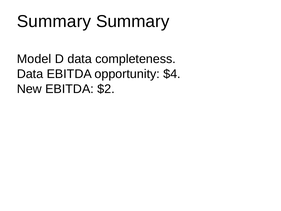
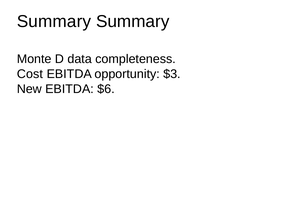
Model: Model -> Monte (34, 59)
Data: Data -> Cost (30, 74)
$4: $4 -> $3 (172, 74)
$2: $2 -> $6 (106, 89)
